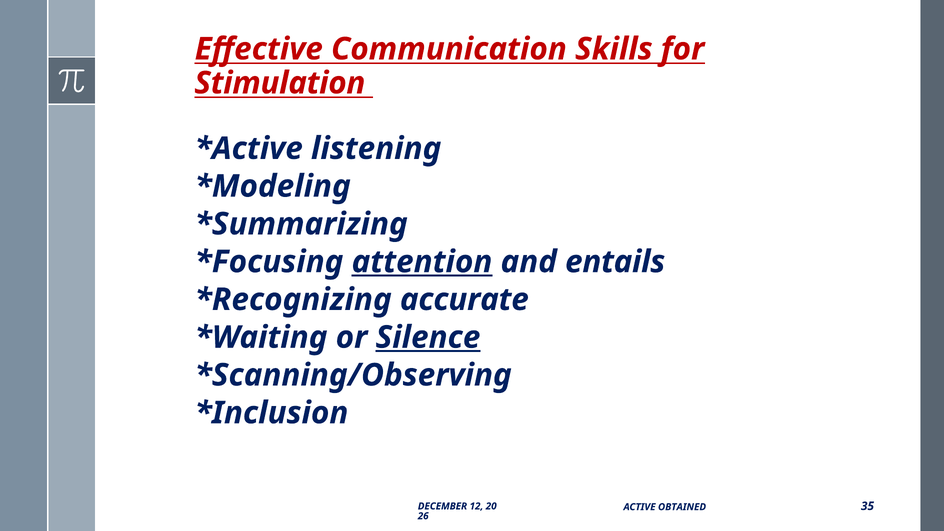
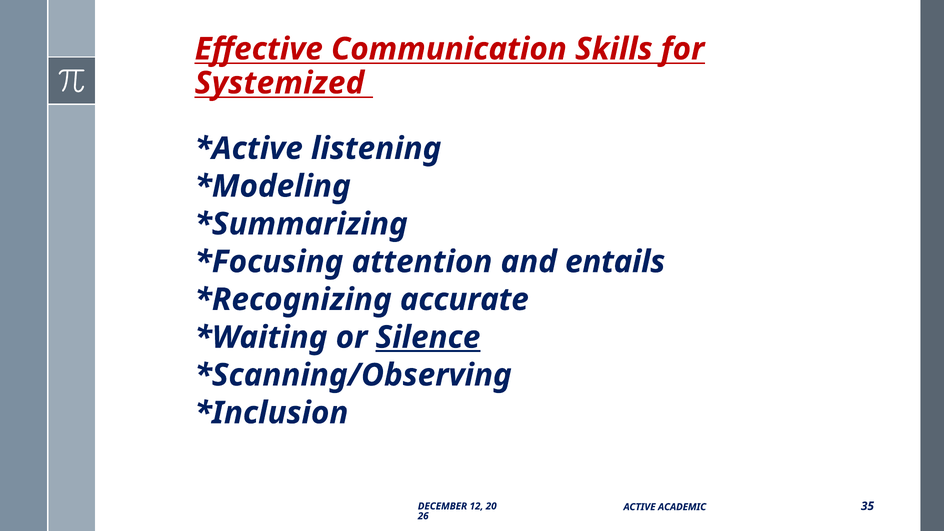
Stimulation: Stimulation -> Systemized (280, 83)
attention underline: present -> none (422, 262)
OBTAINED: OBTAINED -> ACADEMIC (682, 507)
